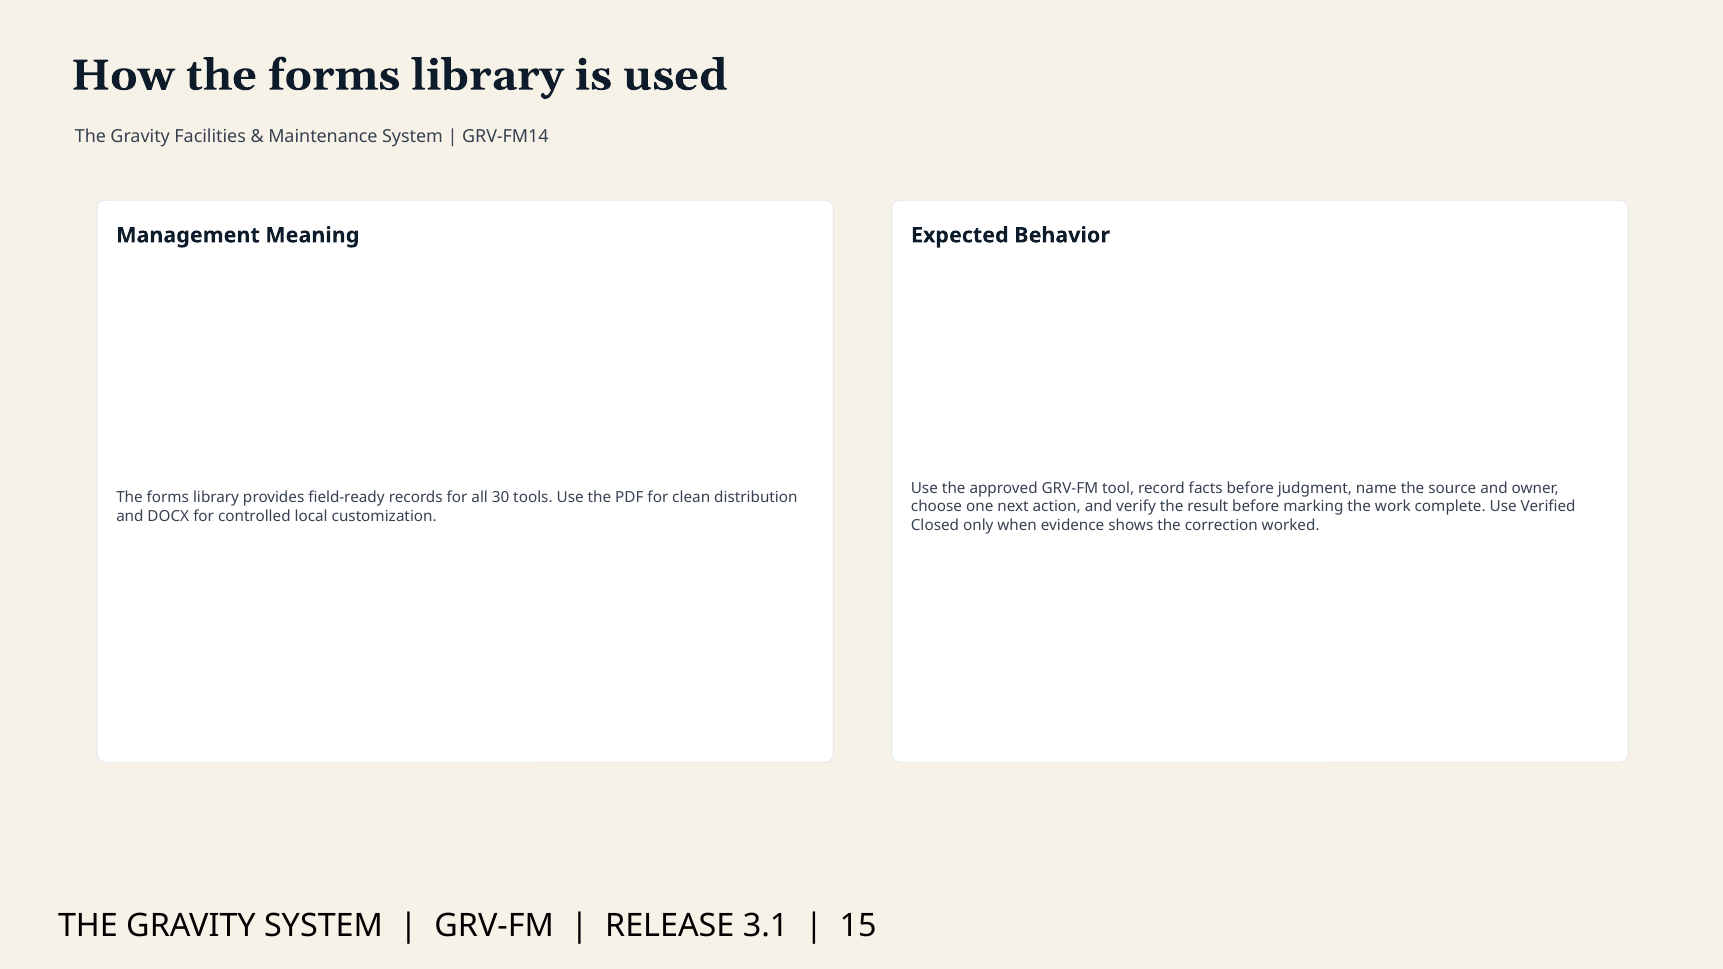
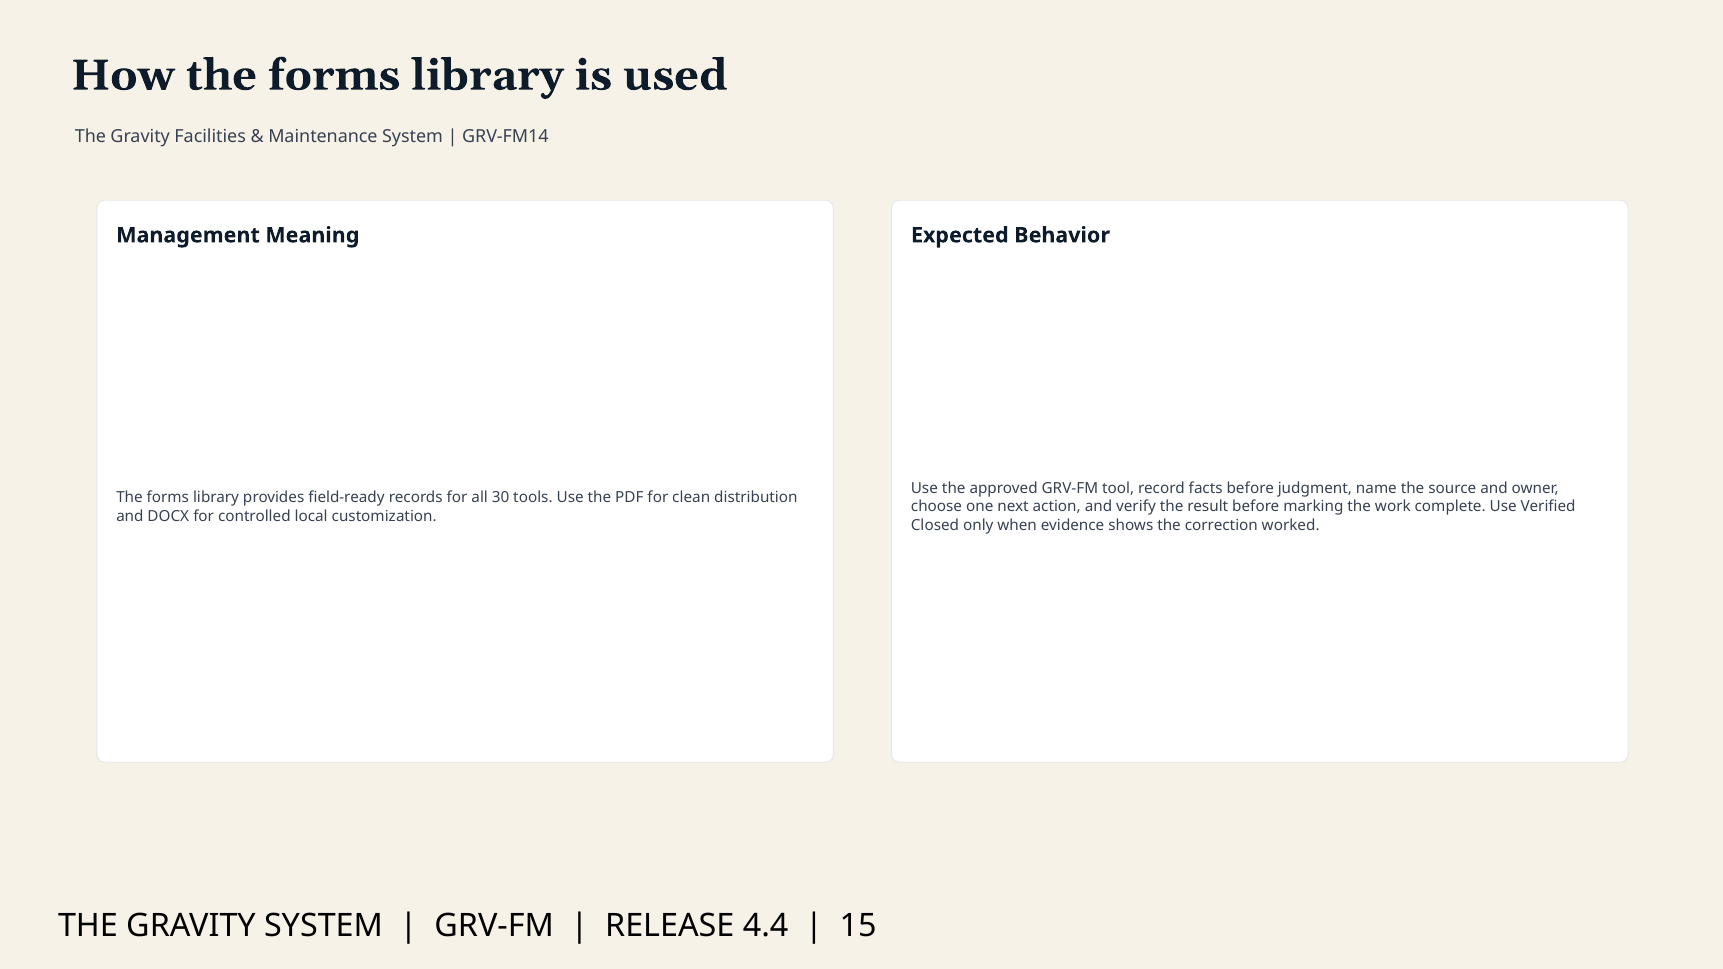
3.1: 3.1 -> 4.4 (766, 926)
